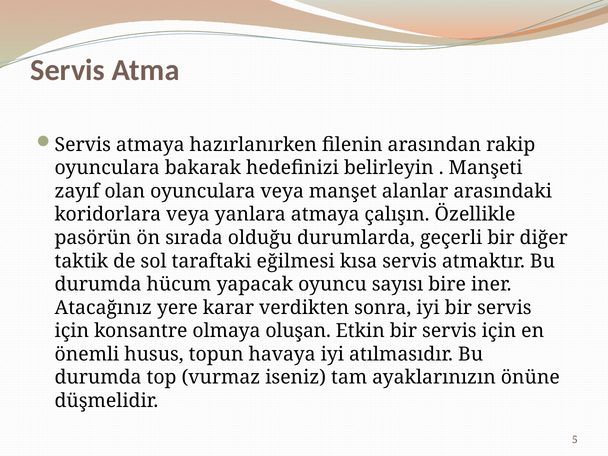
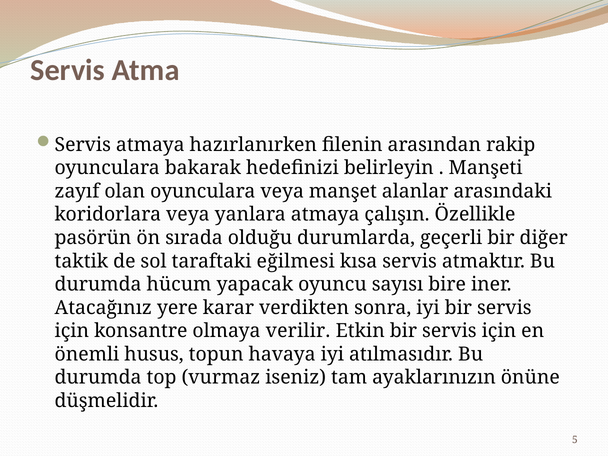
oluşan: oluşan -> verilir (298, 331)
